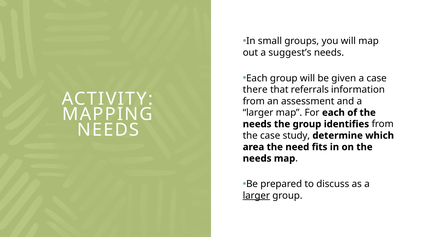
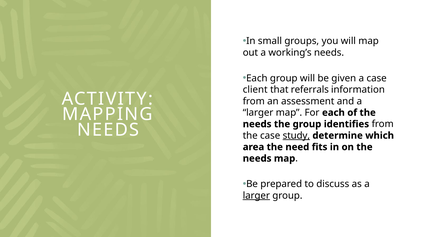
suggest’s: suggest’s -> working’s (290, 53)
there: there -> client (255, 90)
study underline: none -> present (296, 136)
